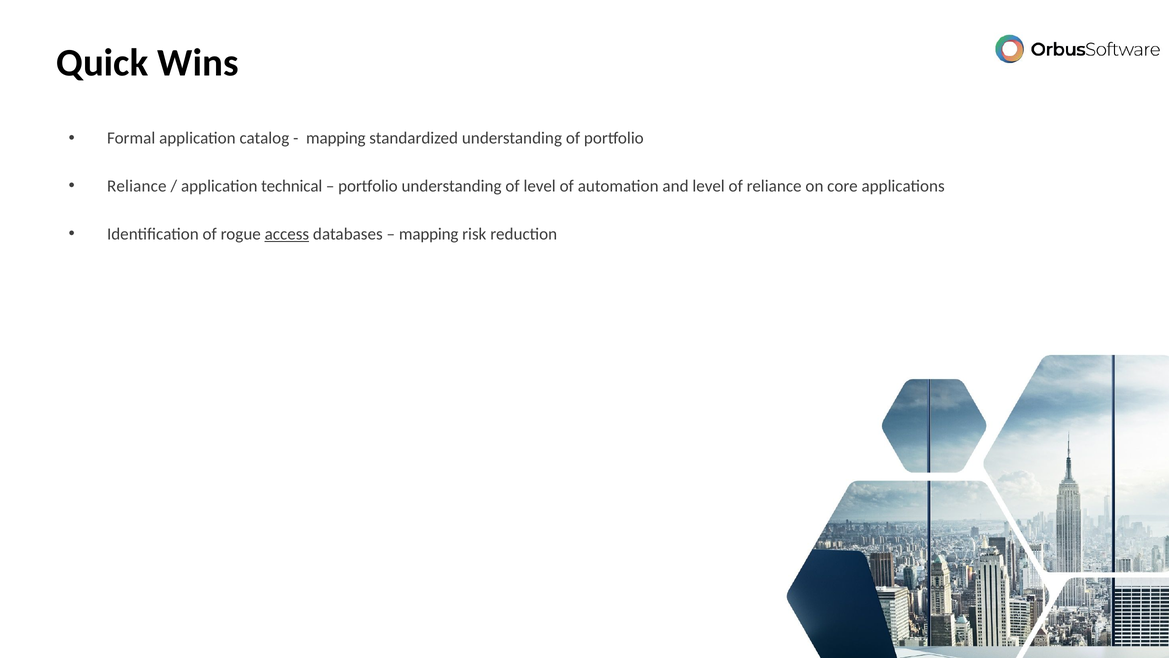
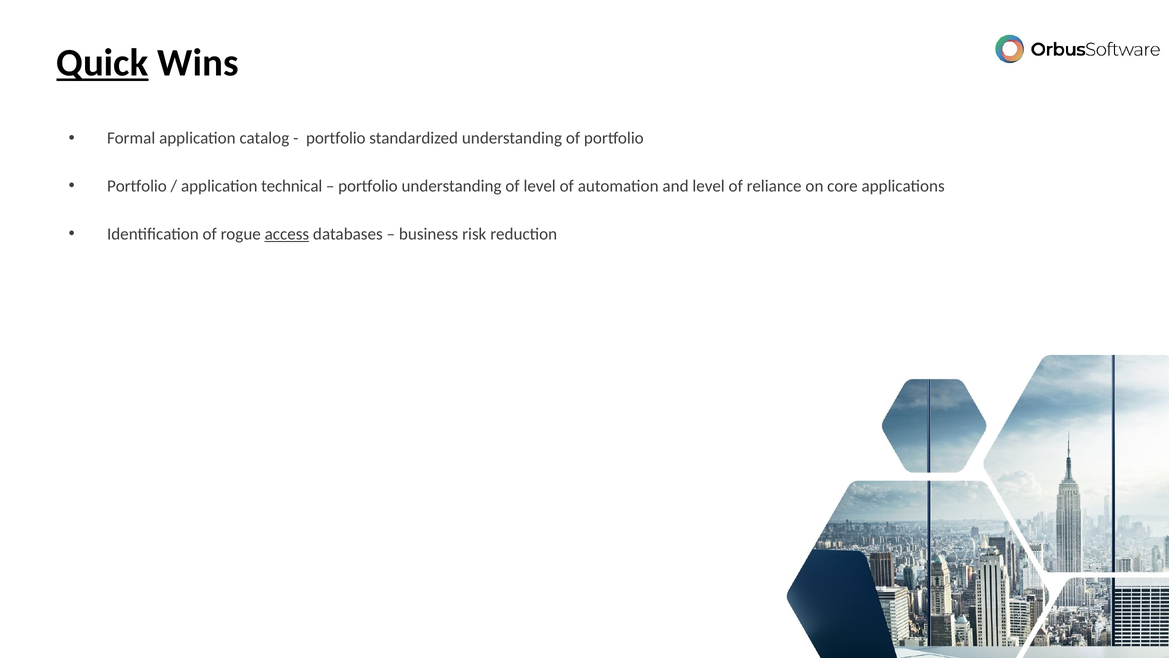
Quick underline: none -> present (102, 63)
mapping: mapping -> portfolio (336, 138)
Reliance: Reliance -> Portfolio (137, 186)
mapping: mapping -> business (429, 234)
